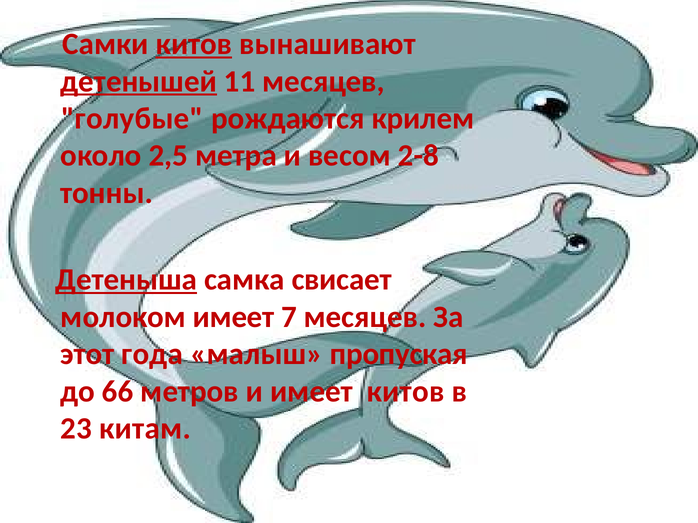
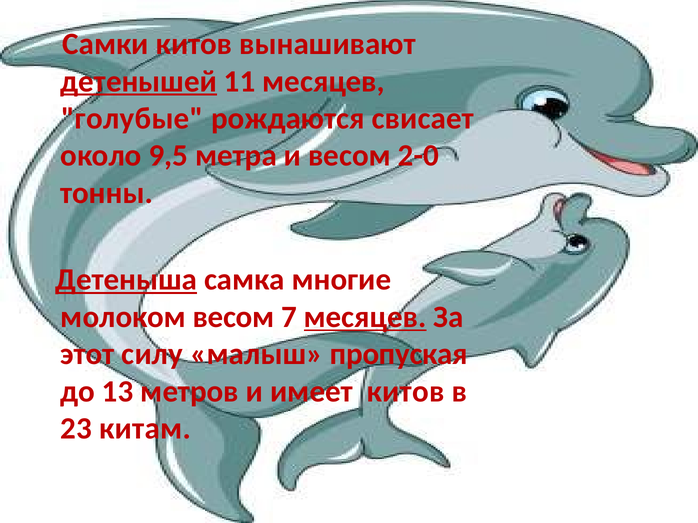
китов underline: present -> none (194, 44)
крилем: крилем -> свисает (423, 119)
2,5: 2,5 -> 9,5 (168, 156)
2-8: 2-8 -> 2-0 (418, 156)
свисает: свисает -> многие (341, 280)
молоком имеет: имеет -> весом (234, 317)
месяцев underline: none -> present (365, 317)
года: года -> силу (152, 354)
66: 66 -> 13 (118, 392)
